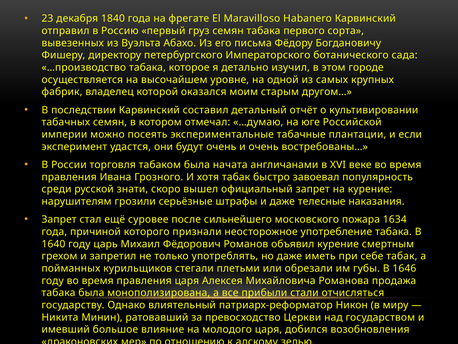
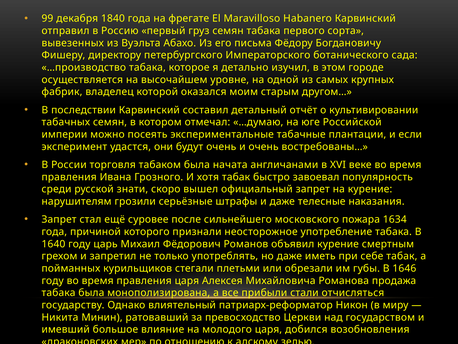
23: 23 -> 99 (47, 19)
